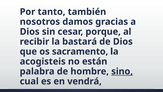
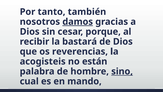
damos underline: none -> present (78, 22)
sacramento: sacramento -> reverencias (80, 51)
vendrá: vendrá -> mando (84, 81)
